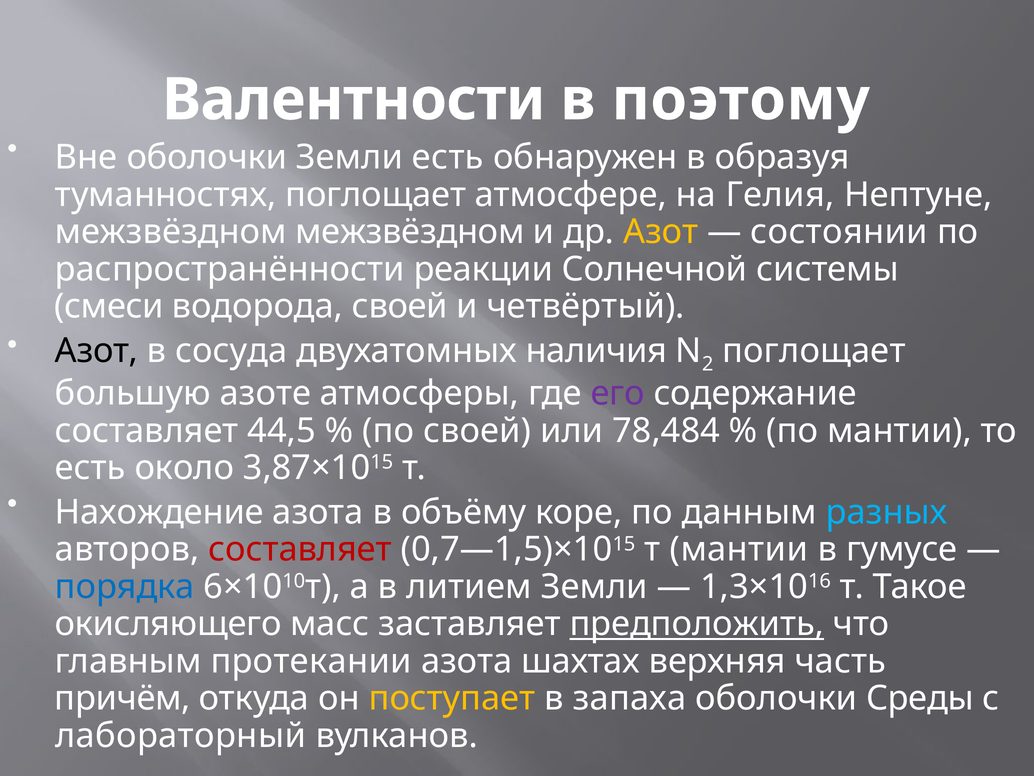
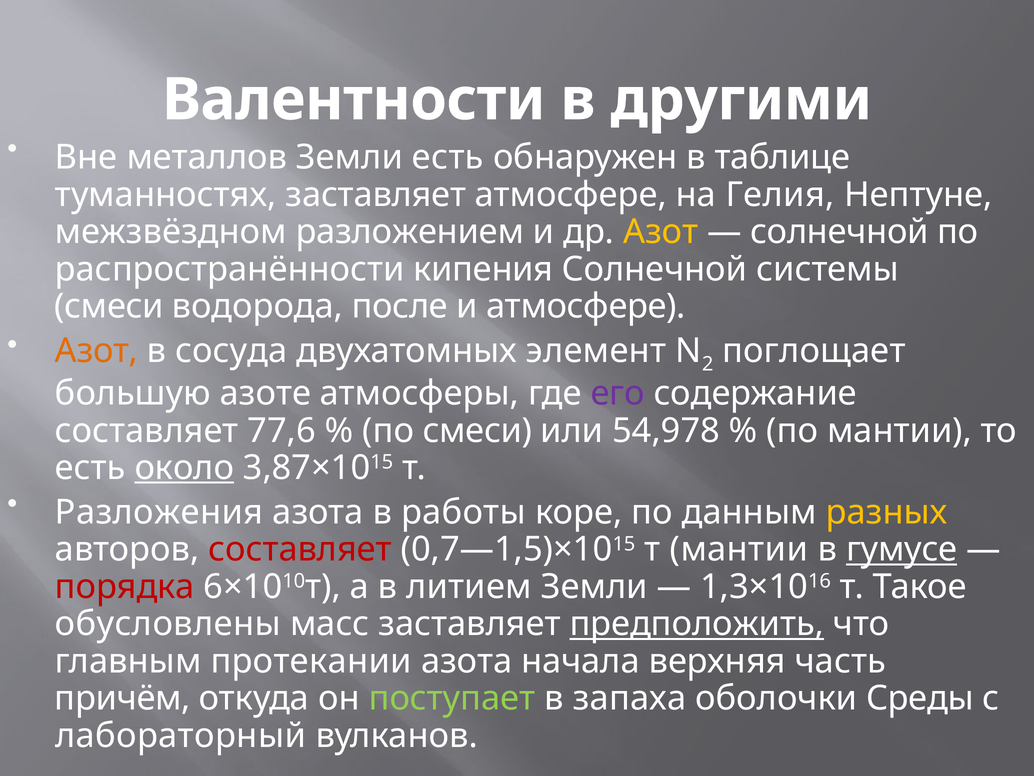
поэтому: поэтому -> другими (741, 100)
Вне оболочки: оболочки -> металлов (207, 157)
образуя: образуя -> таблице (782, 157)
туманностях поглощает: поглощает -> заставляет (376, 195)
межзвёздном межзвёздном: межзвёздном -> разложением (410, 232)
состоянии: состоянии -> солнечной (839, 232)
реакции: реакции -> кипения (483, 269)
водорода своей: своей -> после (400, 306)
и четвёртый: четвёртый -> атмосфере (586, 306)
Азот colour: black -> orange (97, 351)
наличия: наличия -> элемент (596, 351)
44,5: 44,5 -> 77,6 (282, 430)
по своей: своей -> смеси (477, 430)
78,484: 78,484 -> 54,978 (666, 430)
около underline: none -> present (184, 468)
Нахождение: Нахождение -> Разложения (159, 512)
объёму: объёму -> работы (463, 512)
разных colour: light blue -> yellow (887, 512)
гумусе underline: none -> present (902, 549)
порядка colour: blue -> red (125, 586)
окисляющего: окисляющего -> обусловлены (168, 624)
шахтах: шахтах -> начала (580, 661)
поступает colour: yellow -> light green (452, 698)
